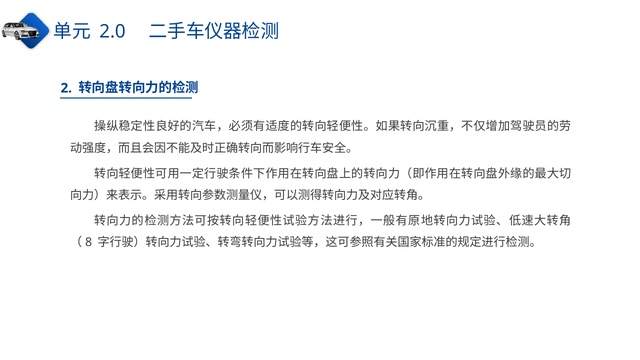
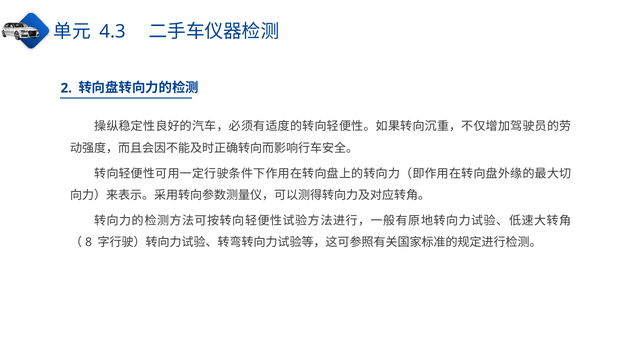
2.0: 2.0 -> 4.3 (113, 32)
